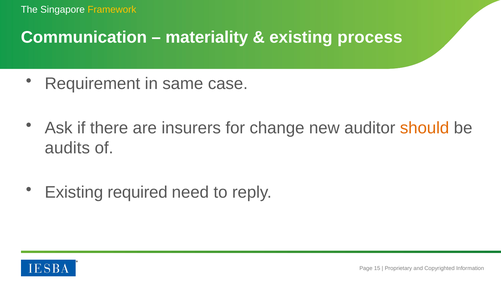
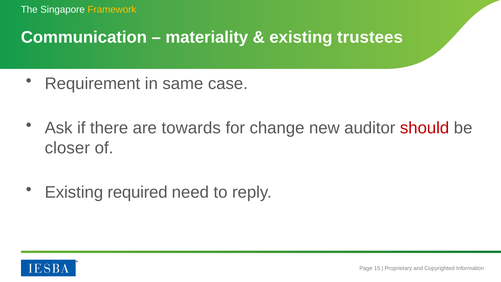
process: process -> trustees (370, 37)
insurers: insurers -> towards (191, 128)
should colour: orange -> red (425, 128)
audits: audits -> closer (67, 148)
